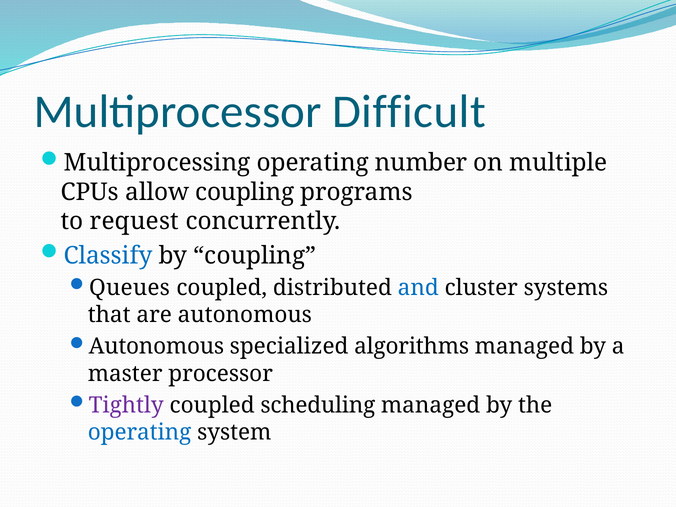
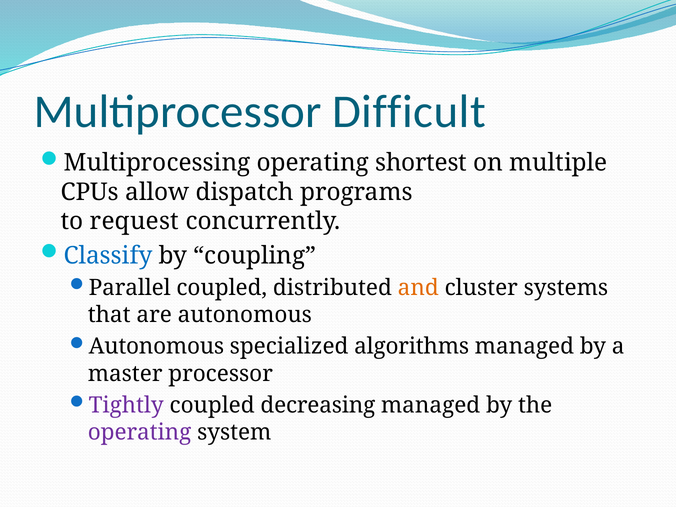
number: number -> shortest (421, 163)
allow coupling: coupling -> dispatch (245, 192)
Queues: Queues -> Parallel (130, 288)
and colour: blue -> orange (418, 288)
scheduling: scheduling -> decreasing (318, 405)
operating colour: blue -> purple (140, 432)
